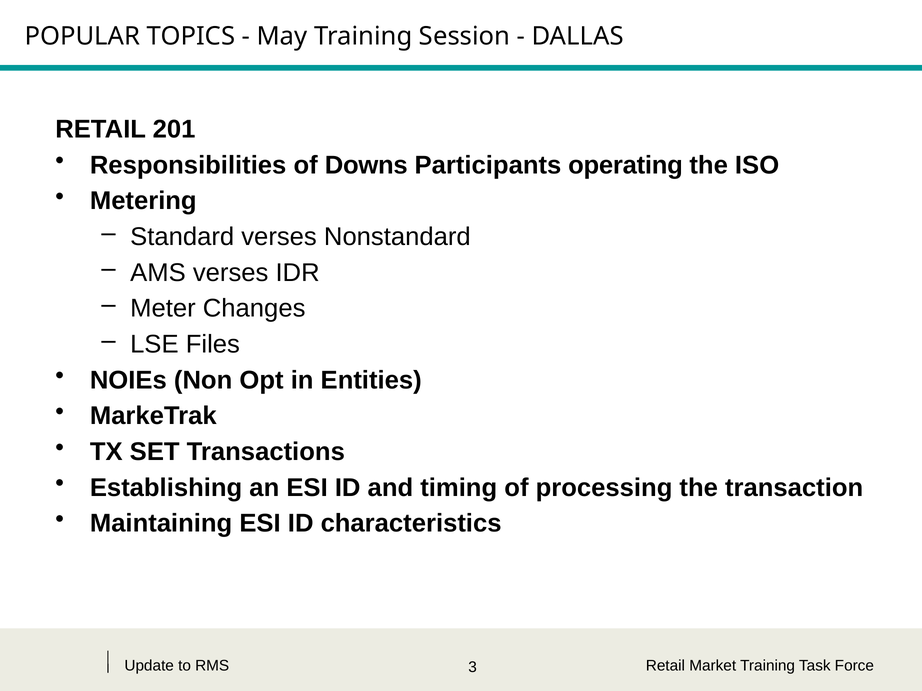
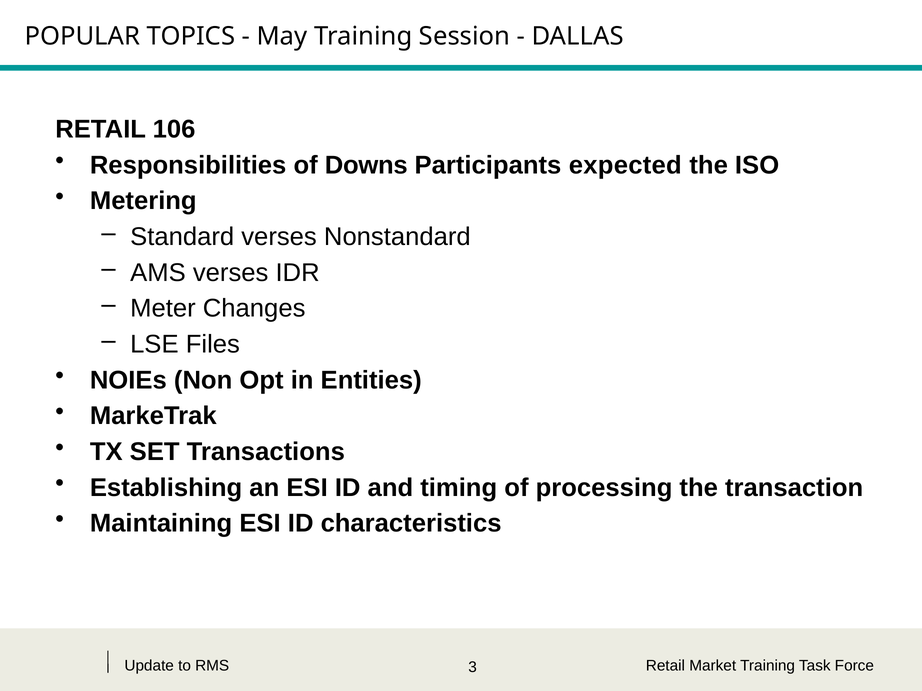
201: 201 -> 106 (174, 129)
operating: operating -> expected (625, 165)
